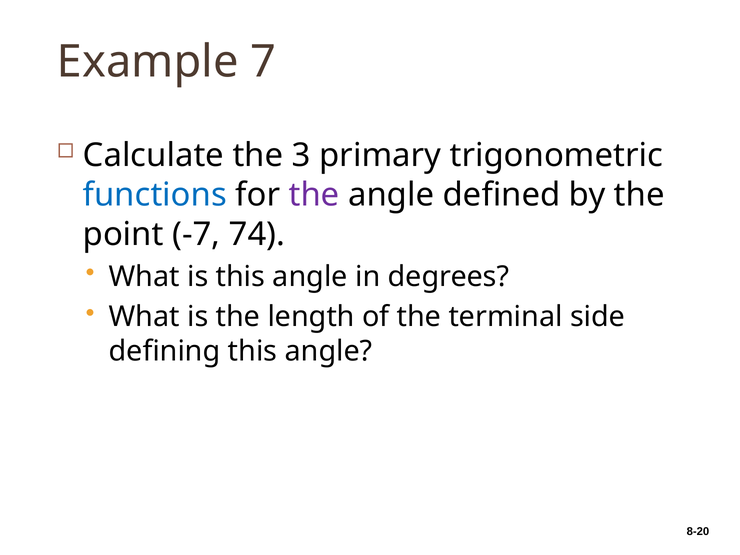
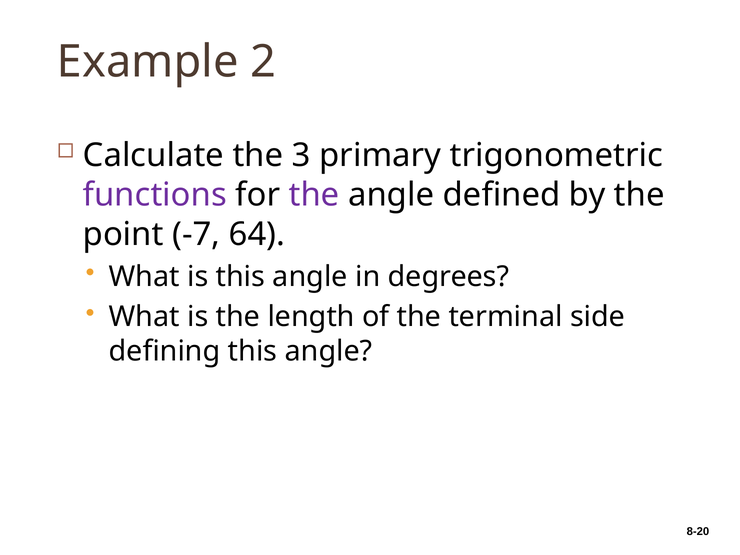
7: 7 -> 2 (263, 62)
functions colour: blue -> purple (155, 195)
74: 74 -> 64 (257, 234)
